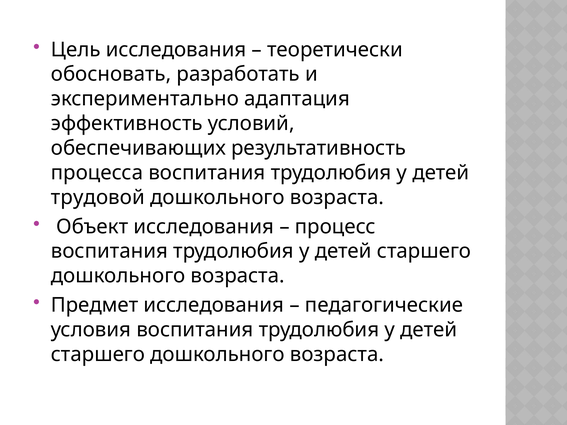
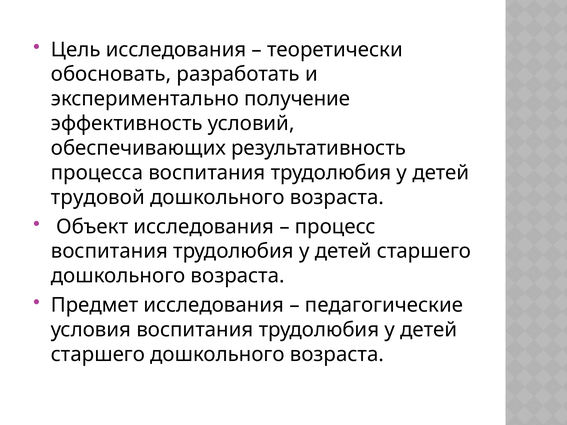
адаптация: адаптация -> получение (297, 99)
